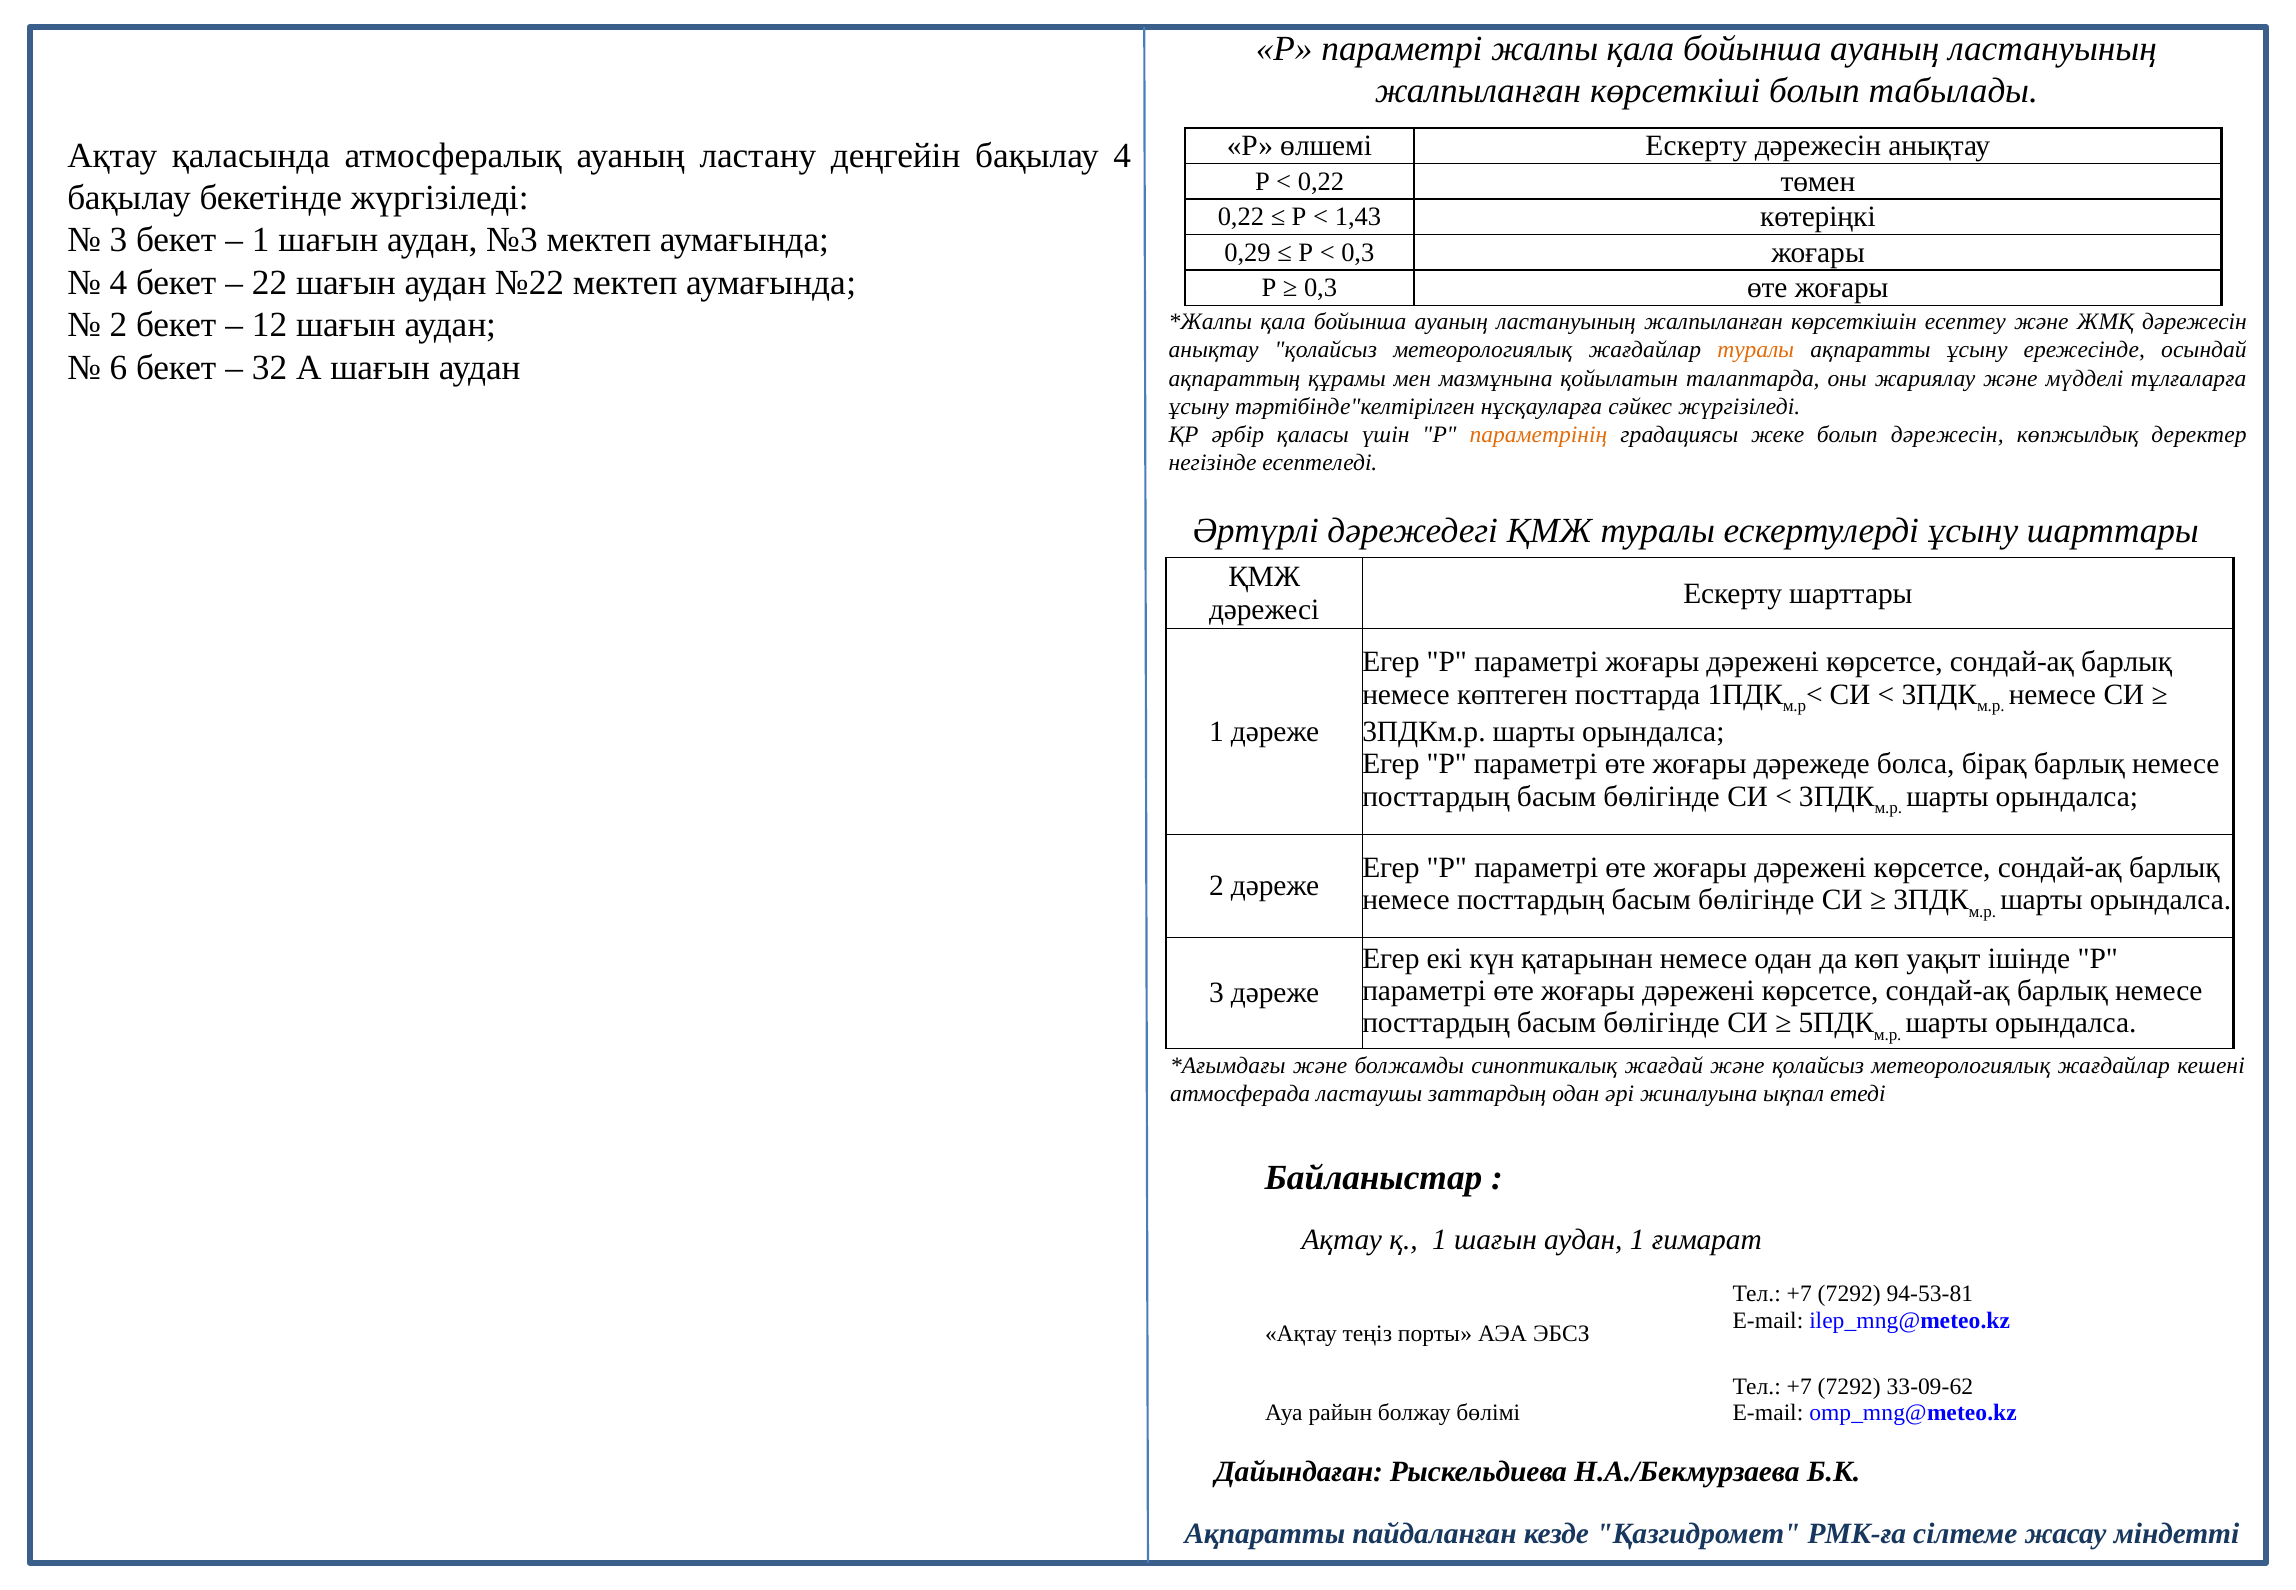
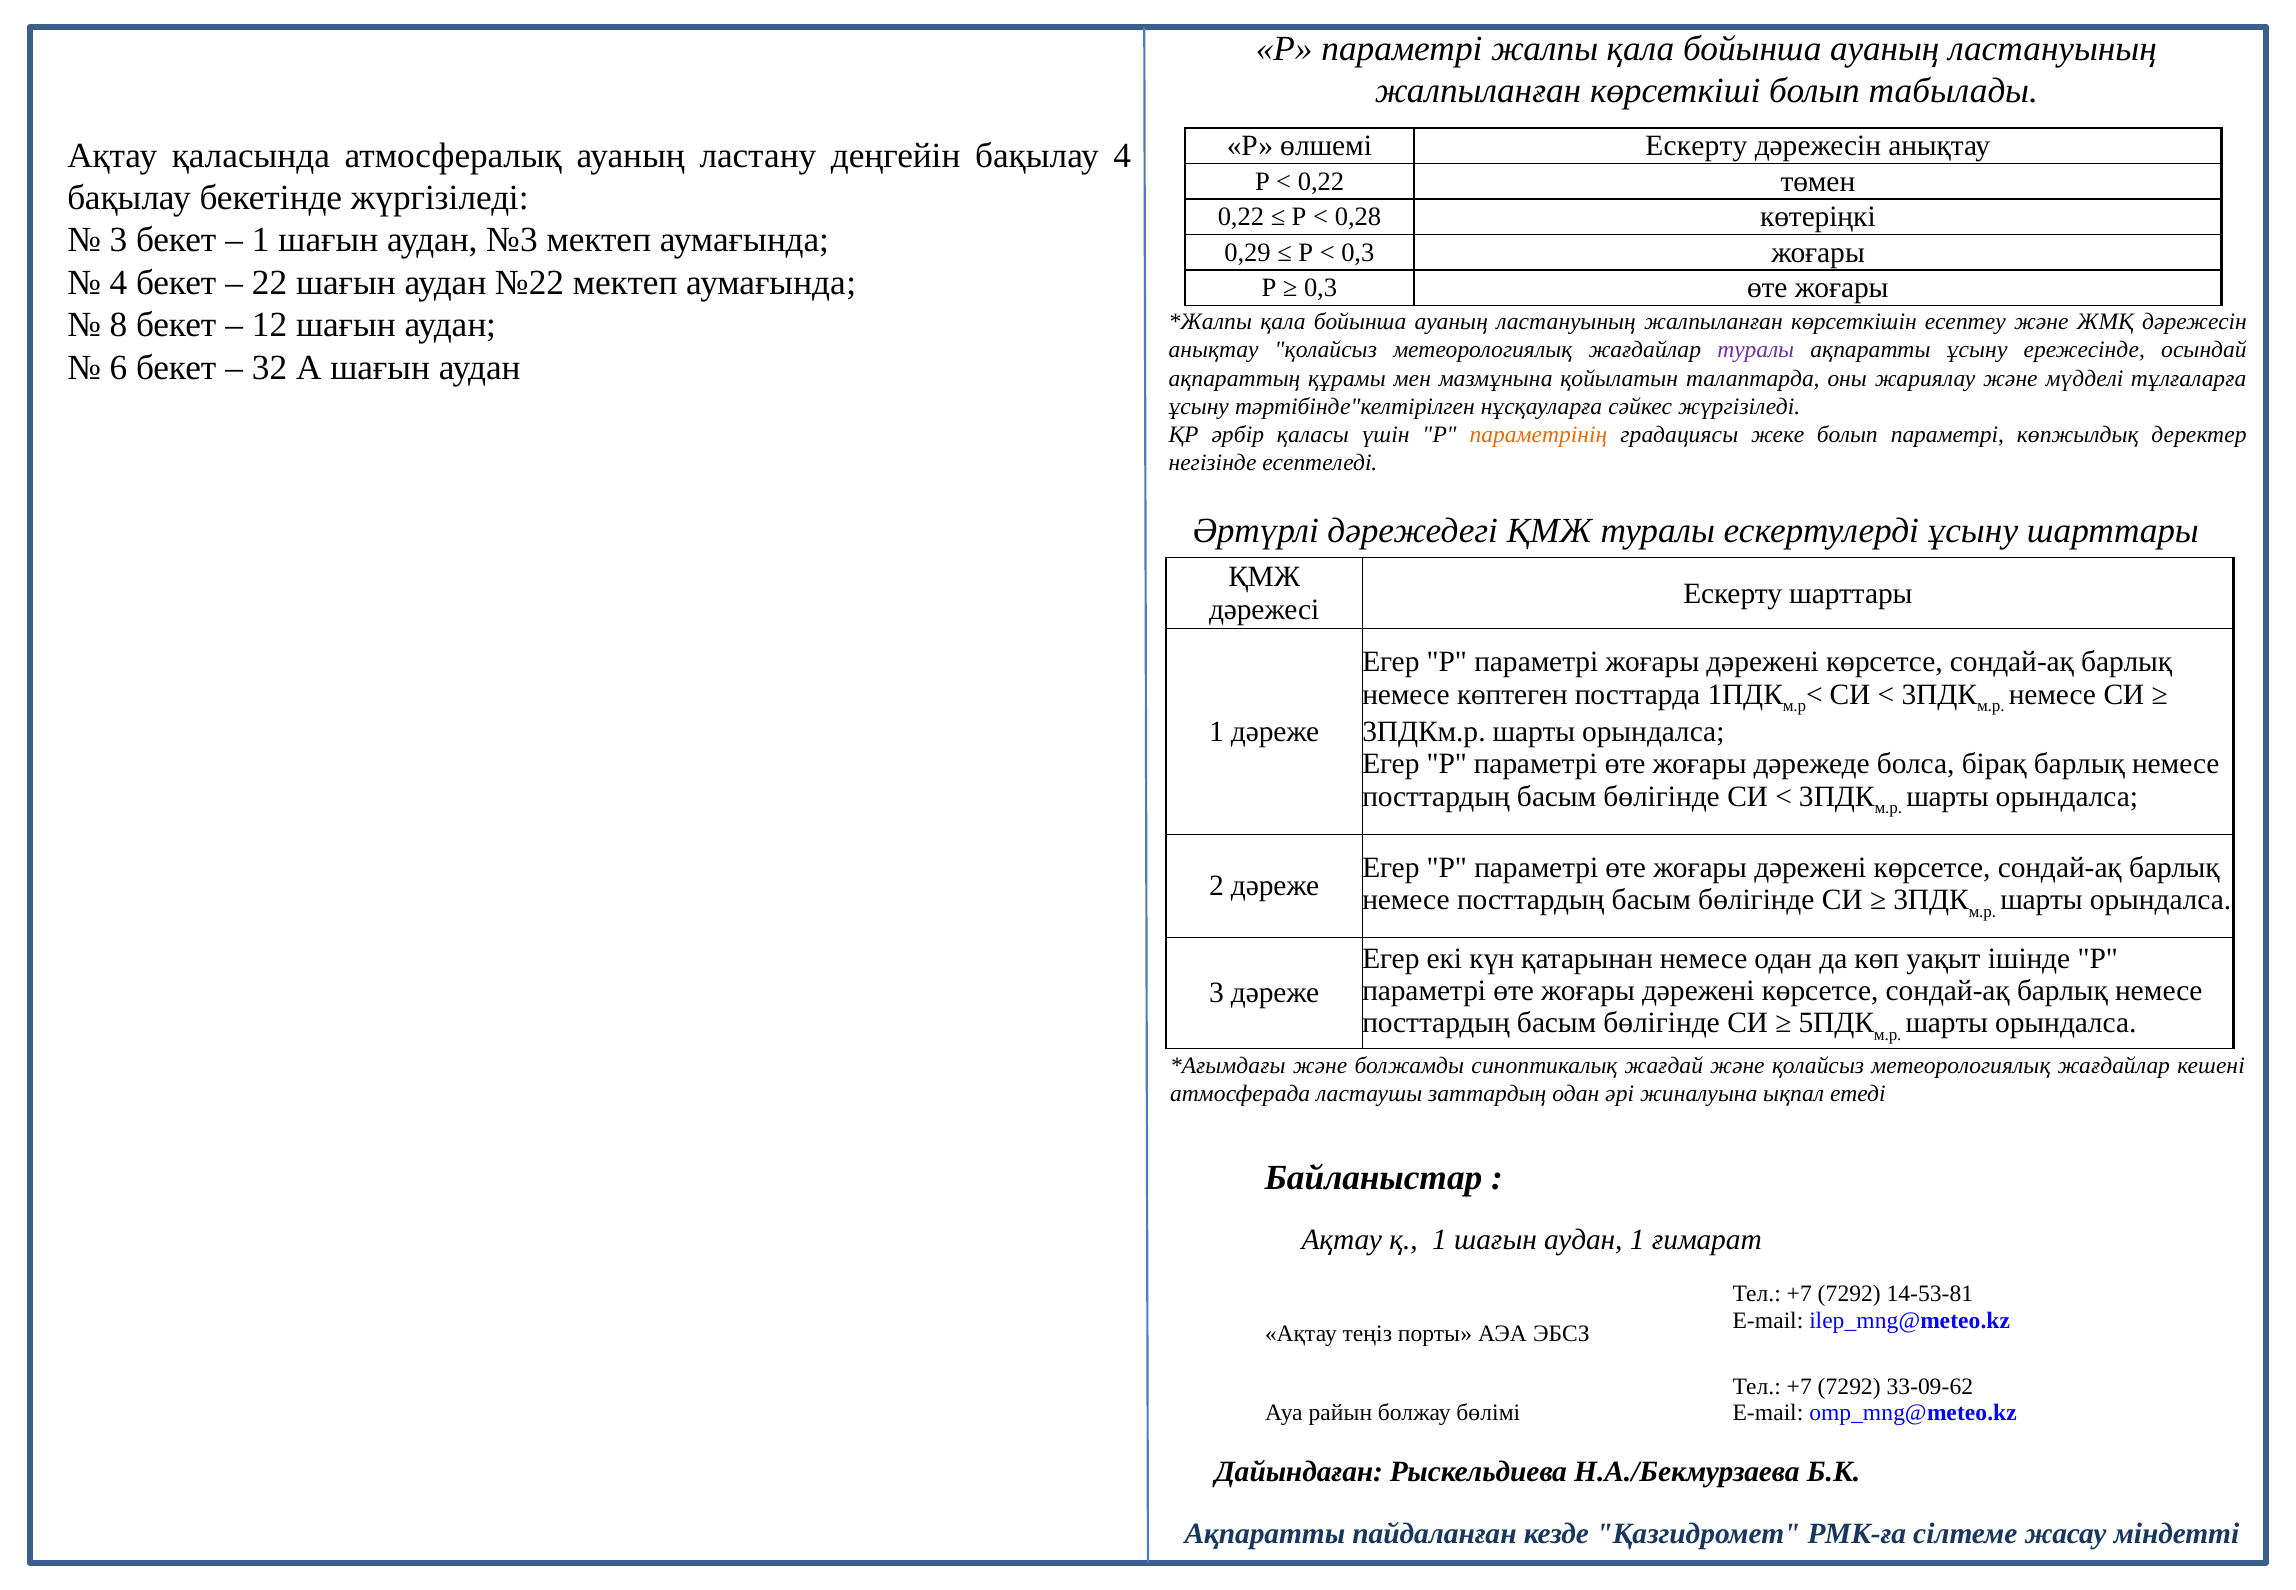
1,43: 1,43 -> 0,28 (1358, 217)
2: 2 -> 8 (118, 325)
туралы colour: orange -> purple (1756, 350)
болып дәрежесін: дәрежесін -> параметрі (1947, 435)
94-53-81: 94-53-81 -> 14-53-81 (1930, 1294)
